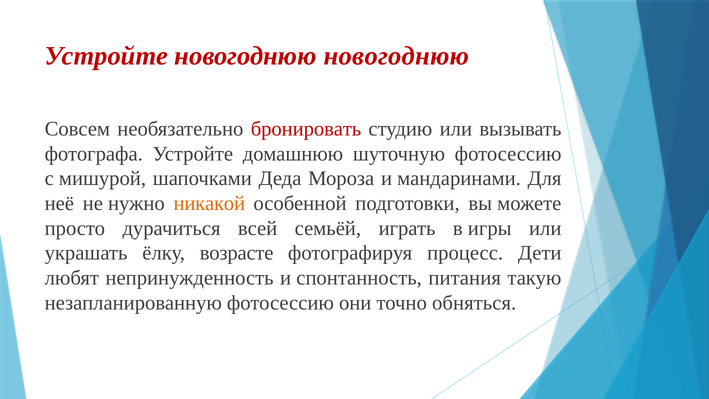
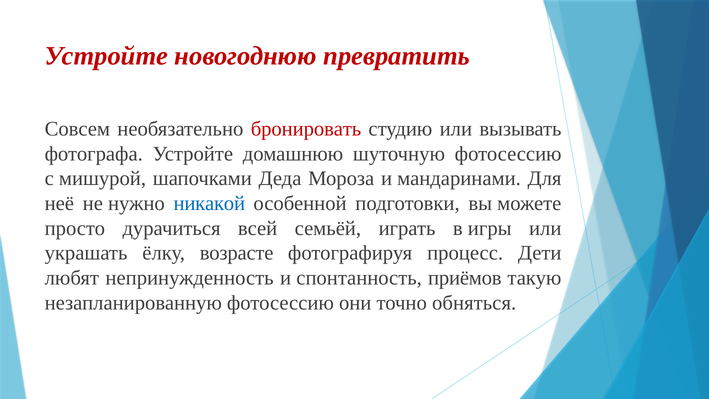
новогоднюю новогоднюю: новогоднюю -> превратить (397, 56)
никакой colour: orange -> blue (209, 203)
питания: питания -> приёмов (465, 278)
